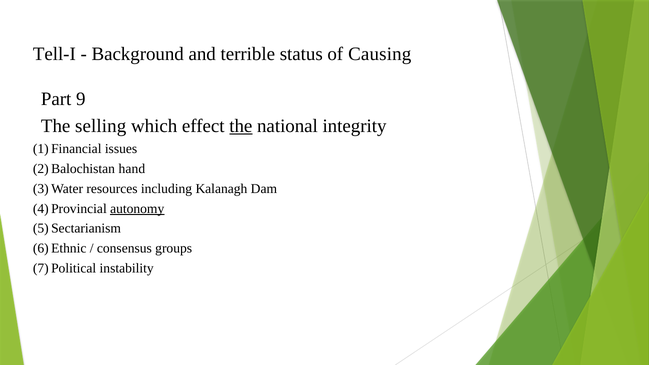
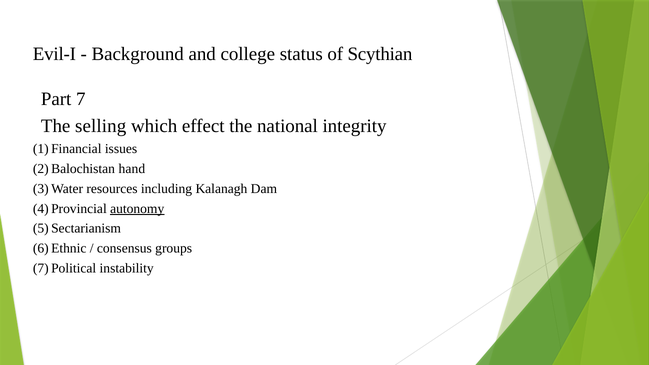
Tell-I: Tell-I -> Evil-I (54, 54)
terrible: terrible -> college (248, 54)
Causing: Causing -> Scythian (380, 54)
9: 9 -> 7 (81, 99)
the underline: present -> none (241, 126)
